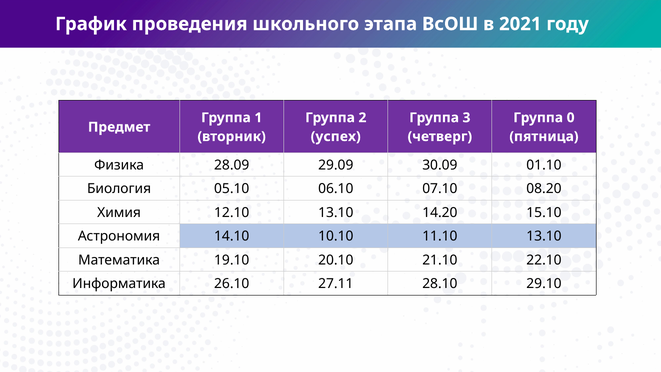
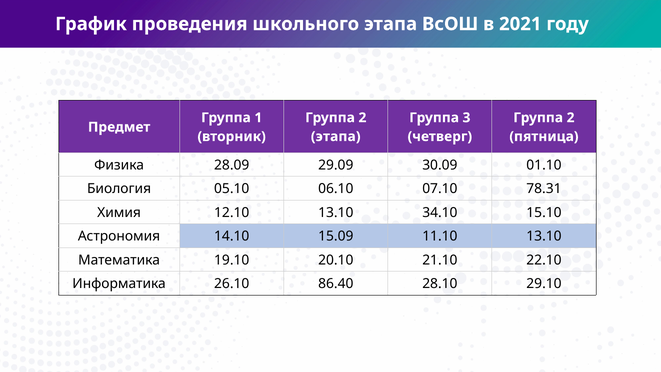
0: 0 -> 2 (571, 118)
успех: успех -> этапа (336, 136)
08.20: 08.20 -> 78.31 (544, 189)
14.20: 14.20 -> 34.10 (440, 213)
10.10: 10.10 -> 15.09 (336, 236)
27.11: 27.11 -> 86.40 (336, 284)
